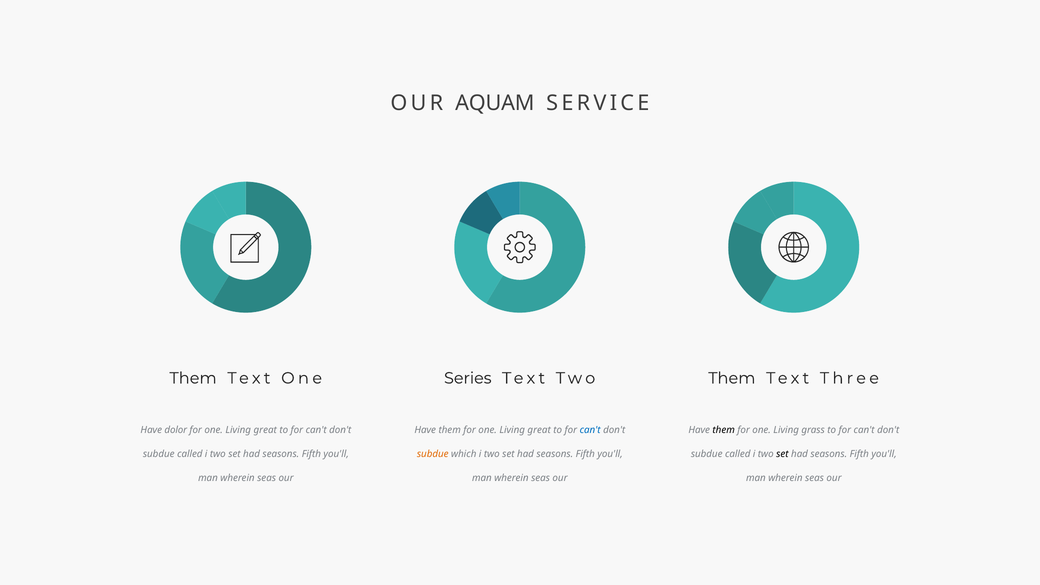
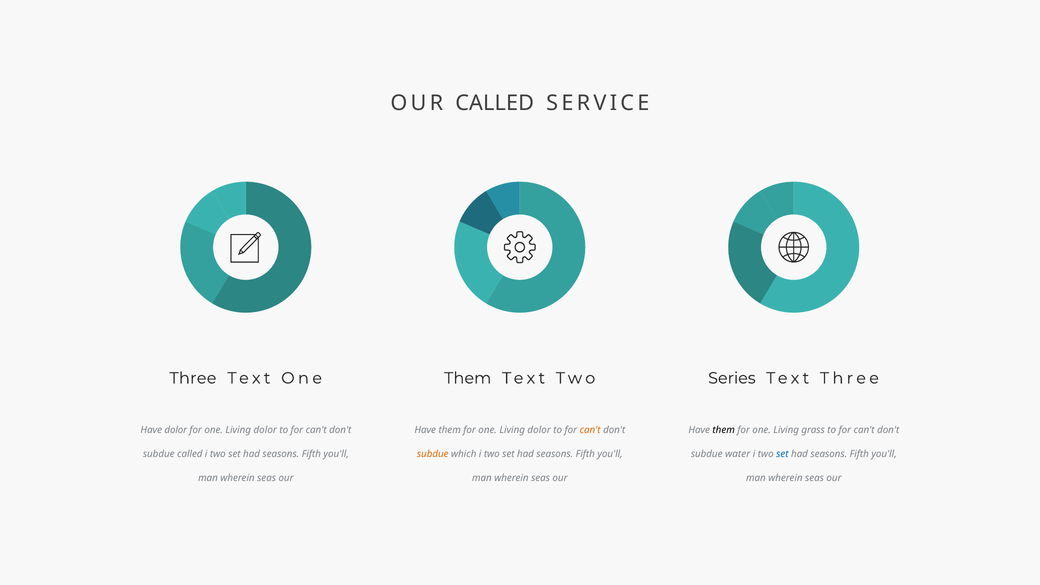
OUR AQUAM: AQUAM -> CALLED (495, 103)
Them: Them -> Three (193, 378)
Series: Series -> Them (468, 378)
Them: Them -> Series (732, 378)
great: great -> dolor (265, 430)
great: great -> dolor (539, 430)
can't colour: blue -> orange (590, 430)
called: called -> water (738, 454)
set colour: black -> blue (782, 454)
